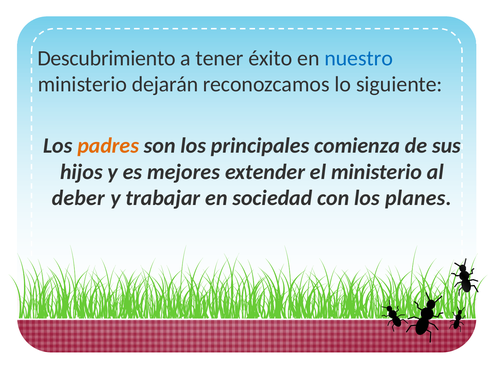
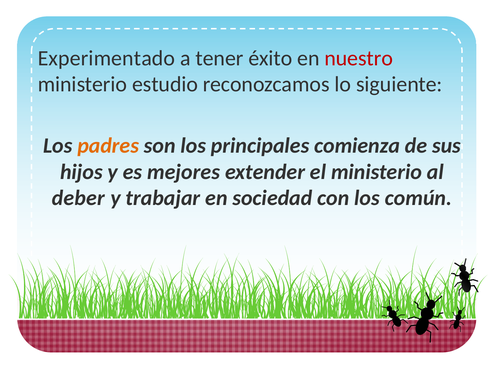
Descubrimiento: Descubrimiento -> Experimentado (106, 58)
nuestro colour: blue -> red (359, 58)
dejarán: dejarán -> estudio (165, 84)
planes: planes -> común (418, 198)
